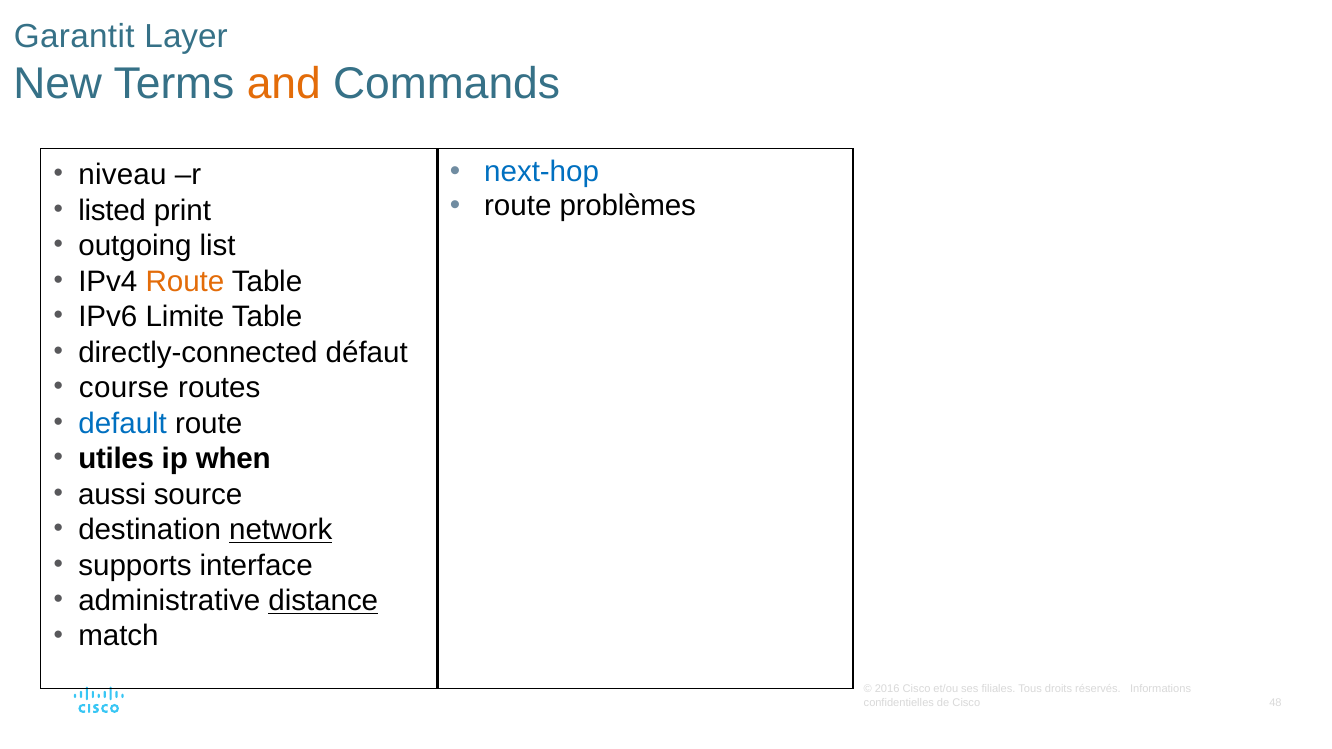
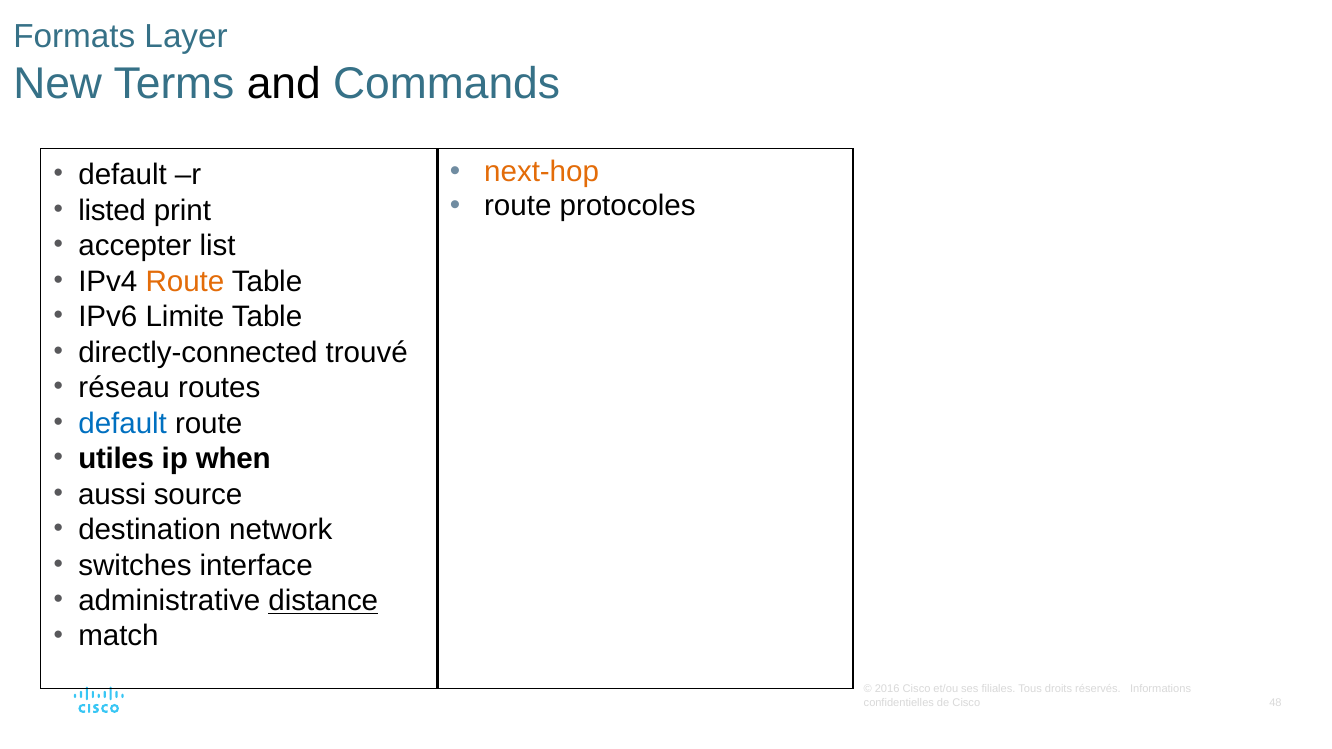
Garantit: Garantit -> Formats (74, 37)
and colour: orange -> black (284, 84)
next-hop colour: blue -> orange (542, 172)
niveau: niveau -> default (123, 175)
problèmes: problèmes -> protocoles (628, 205)
outgoing: outgoing -> accepter (135, 246)
défaut: défaut -> trouvé (367, 352)
course: course -> réseau (124, 388)
network underline: present -> none (281, 530)
supports: supports -> switches (135, 565)
